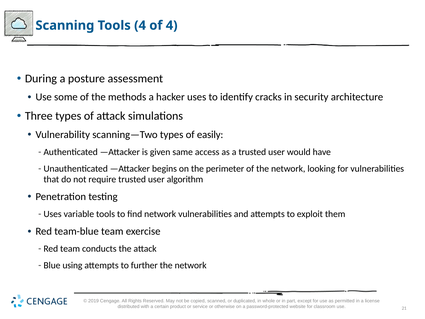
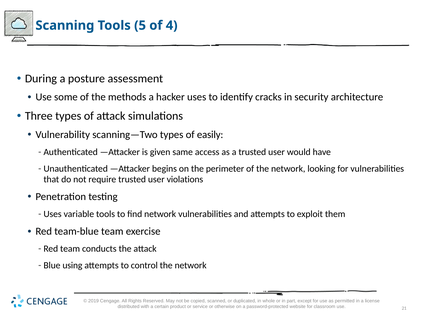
Tools 4: 4 -> 5 (140, 25)
algorithm: algorithm -> violations (185, 179)
further: further -> control (144, 265)
